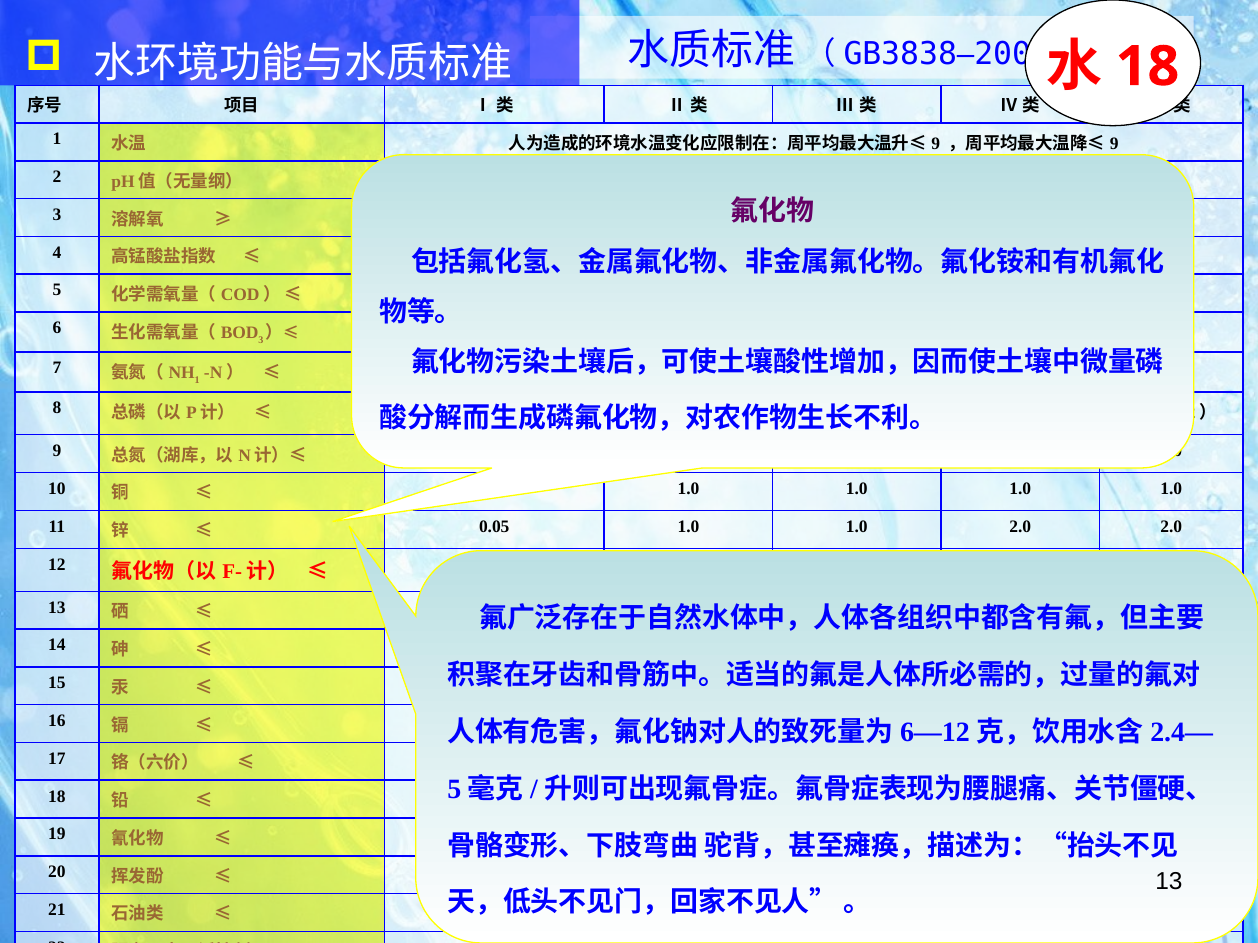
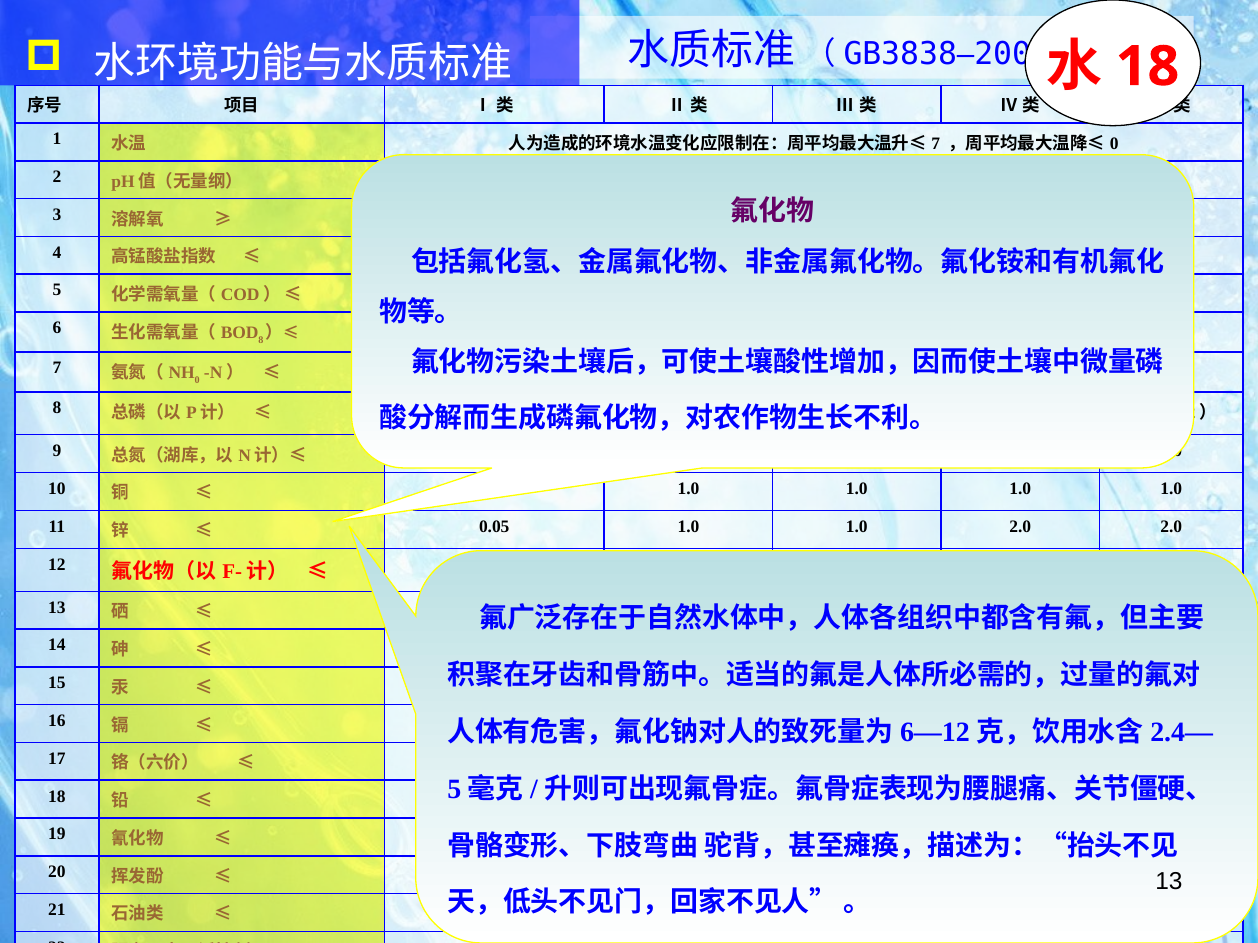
9: 9 -> 7 (936, 144)
9: 9 -> 0 (1114, 144)
3: 3 -> 8 (261, 340)
1: 1 -> 0 (197, 381)
